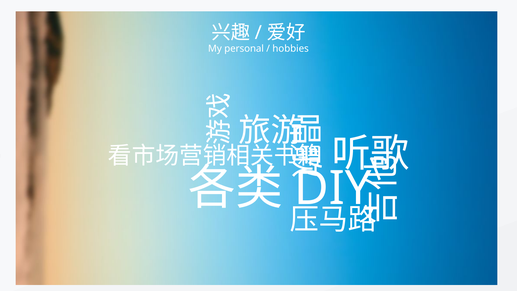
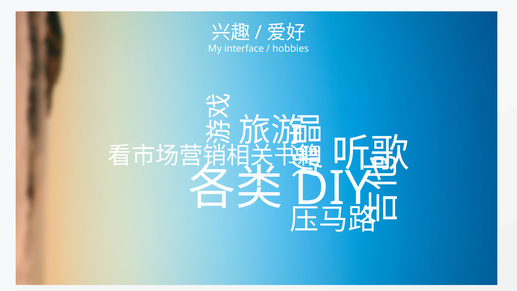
personal: personal -> interface (244, 48)
